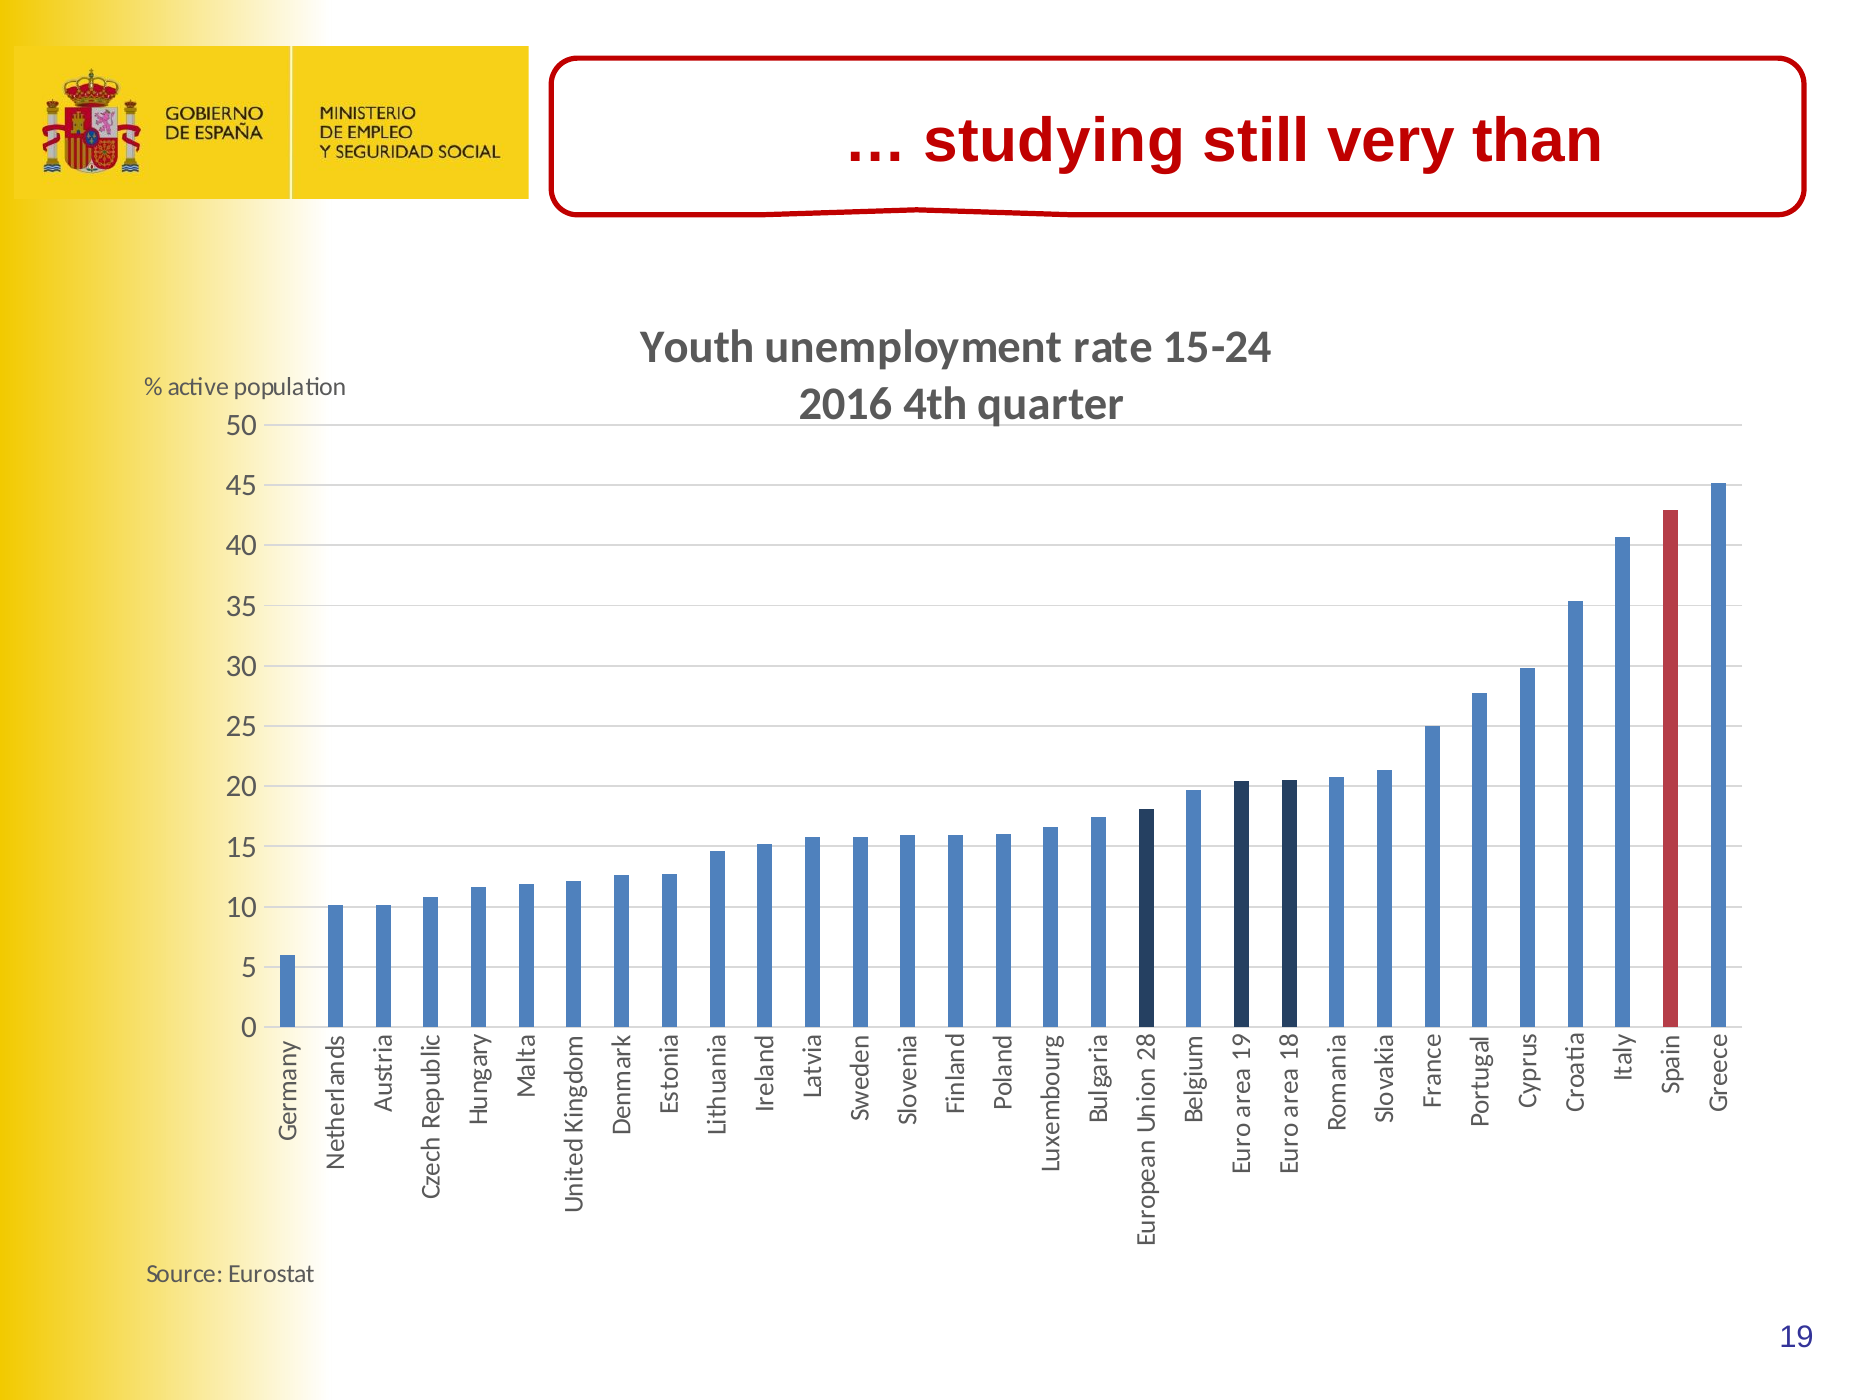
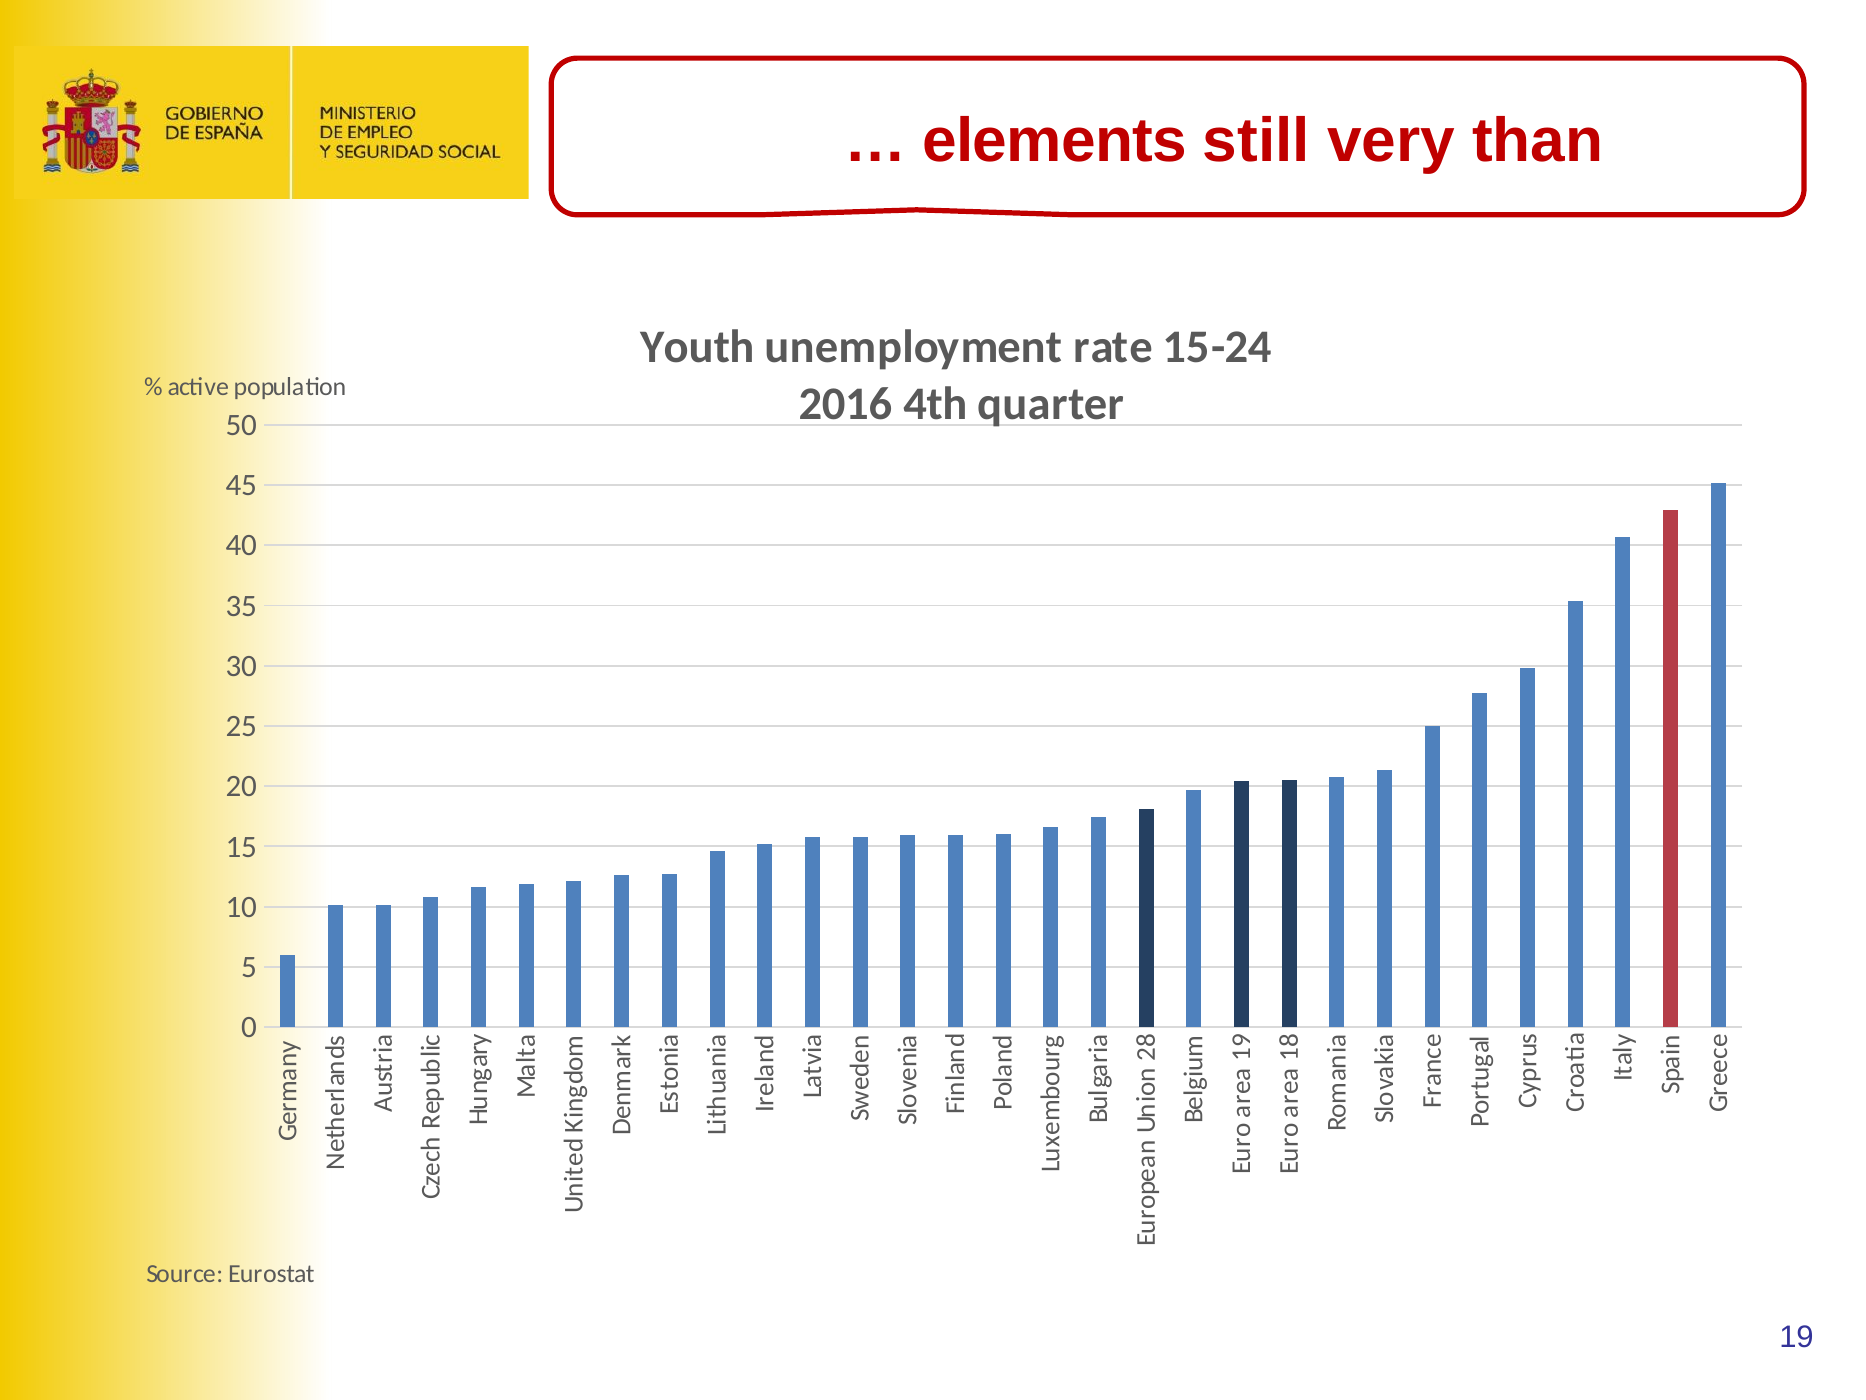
studying: studying -> elements (1055, 141)
